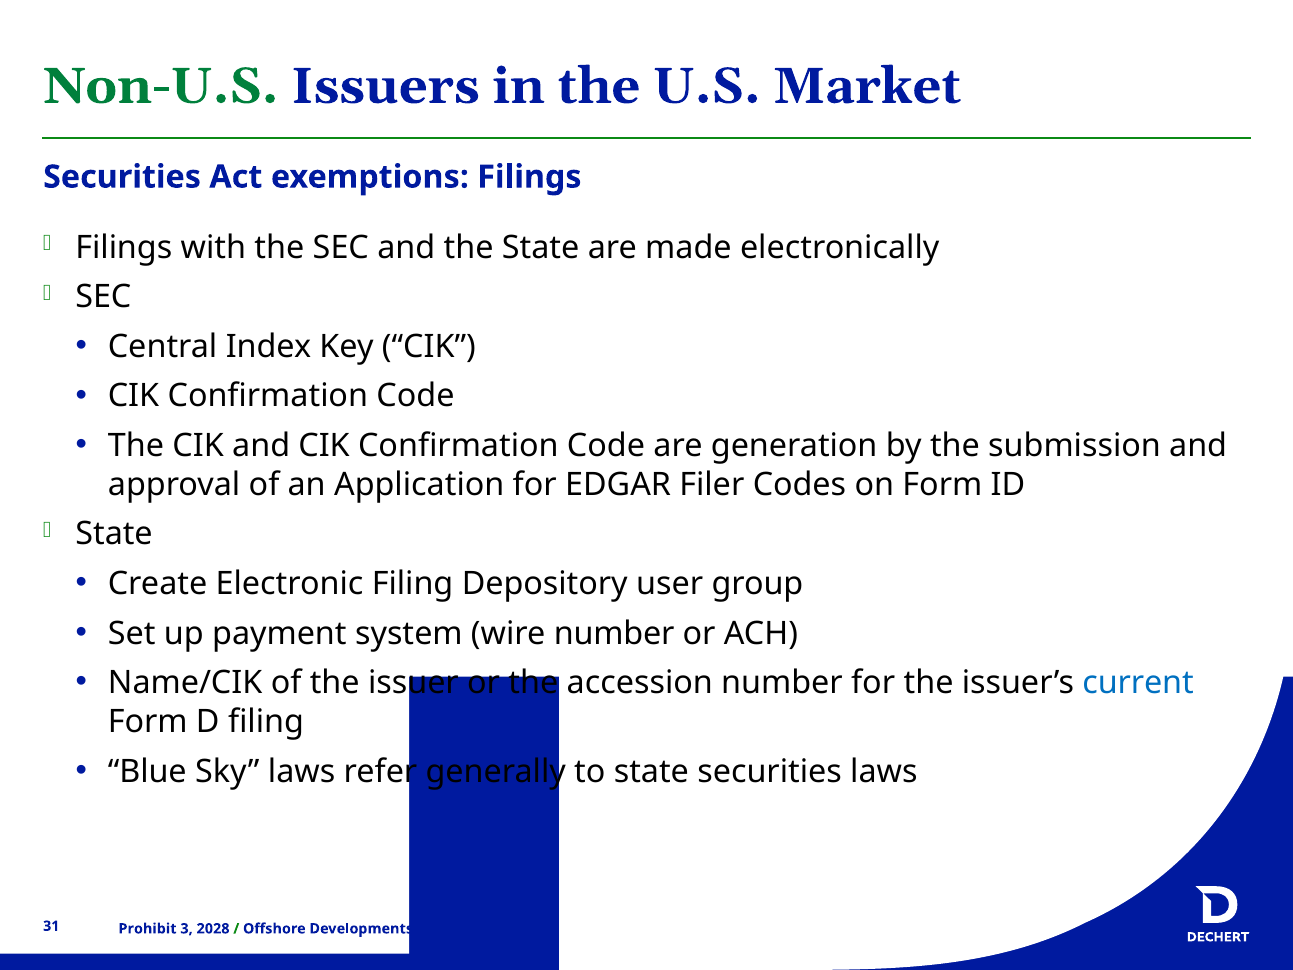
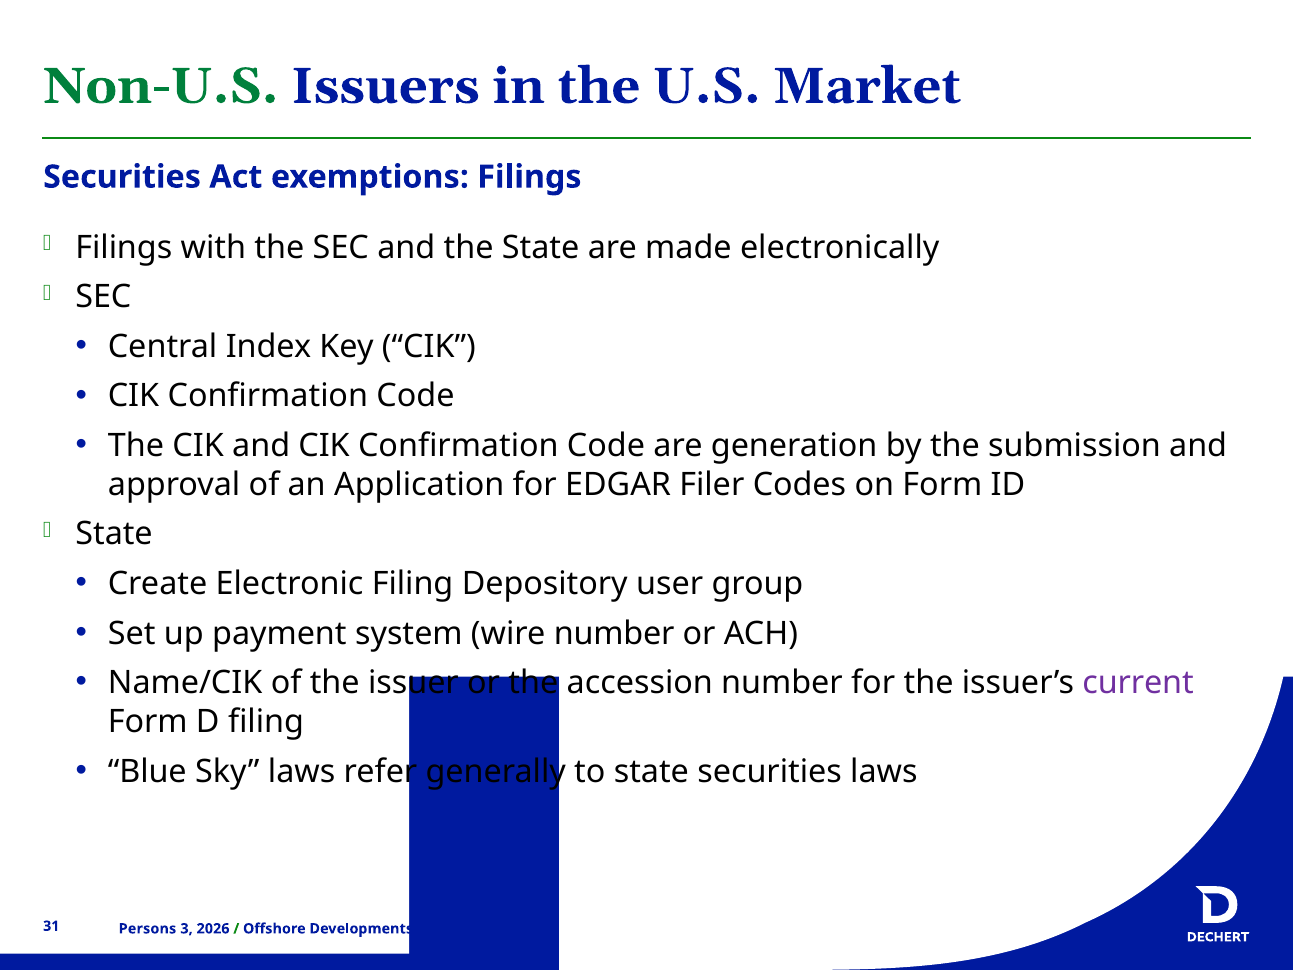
current colour: blue -> purple (1138, 683)
Prohibit: Prohibit -> Persons (147, 928)
2028: 2028 -> 2026 (213, 928)
